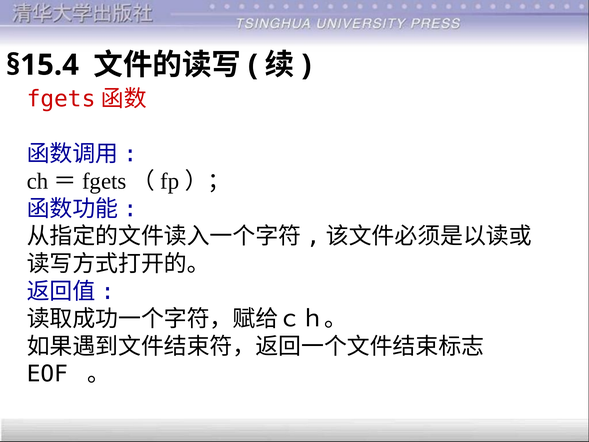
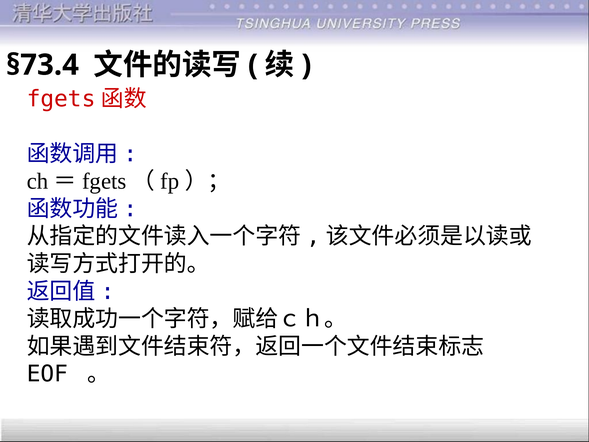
§15.4: §15.4 -> §73.4 (42, 65)
